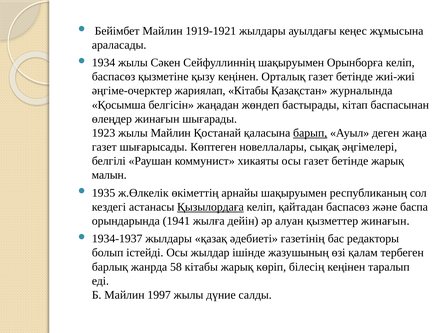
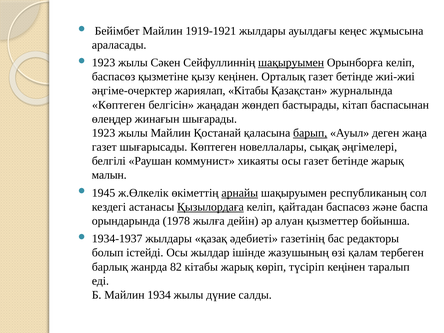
1934: 1934 -> 1923 (104, 63)
шақыруымен underline: none -> present (291, 63)
Қосымша: Қосымша -> Көптеген (119, 105)
1935: 1935 -> 1945 (104, 193)
арнайы underline: none -> present (240, 193)
1941: 1941 -> 1978 (176, 221)
қызметтер жинағын: жинағын -> бойынша (385, 221)
58: 58 -> 82 (176, 267)
білесің: білесің -> түсіріп (307, 267)
1997: 1997 -> 1934 (159, 295)
